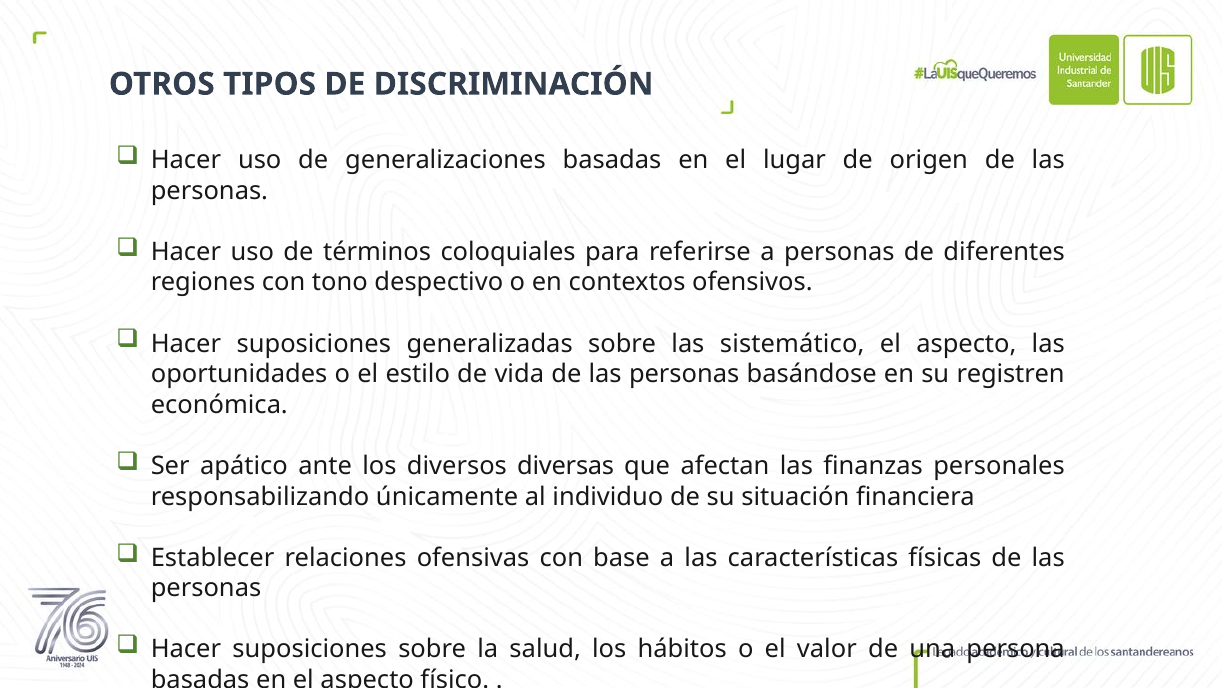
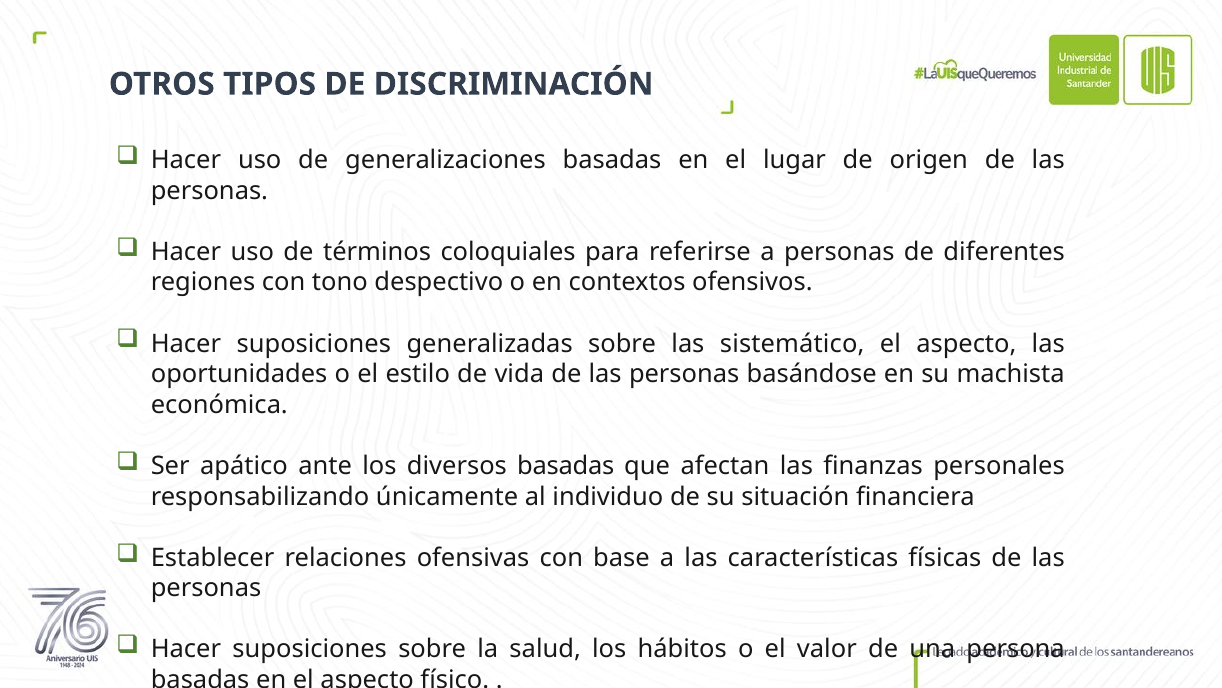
registren: registren -> machista (1011, 374)
diversos diversas: diversas -> basadas (566, 466)
